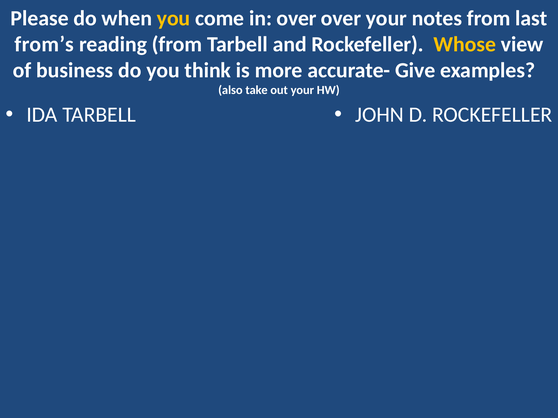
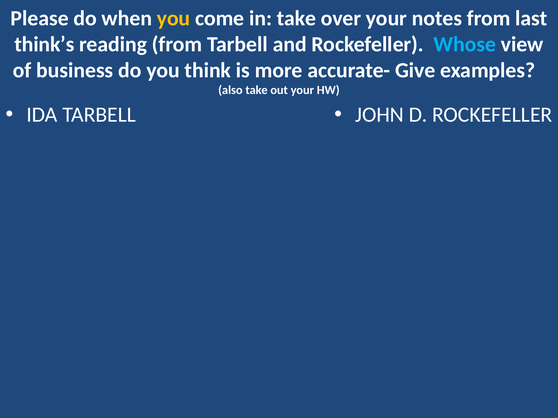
in over: over -> take (296, 18)
from’s: from’s -> think’s (44, 44)
Whose colour: yellow -> light blue (465, 44)
